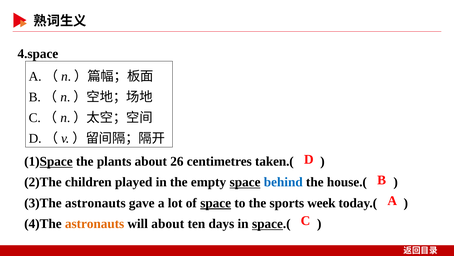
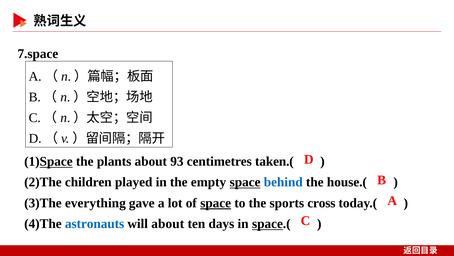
4.space: 4.space -> 7.space (38, 54)
26: 26 -> 93 (177, 161)
3)The astronauts: astronauts -> everything (95, 202)
week: week -> cross (321, 202)
astronauts colour: orange -> blue (95, 223)
